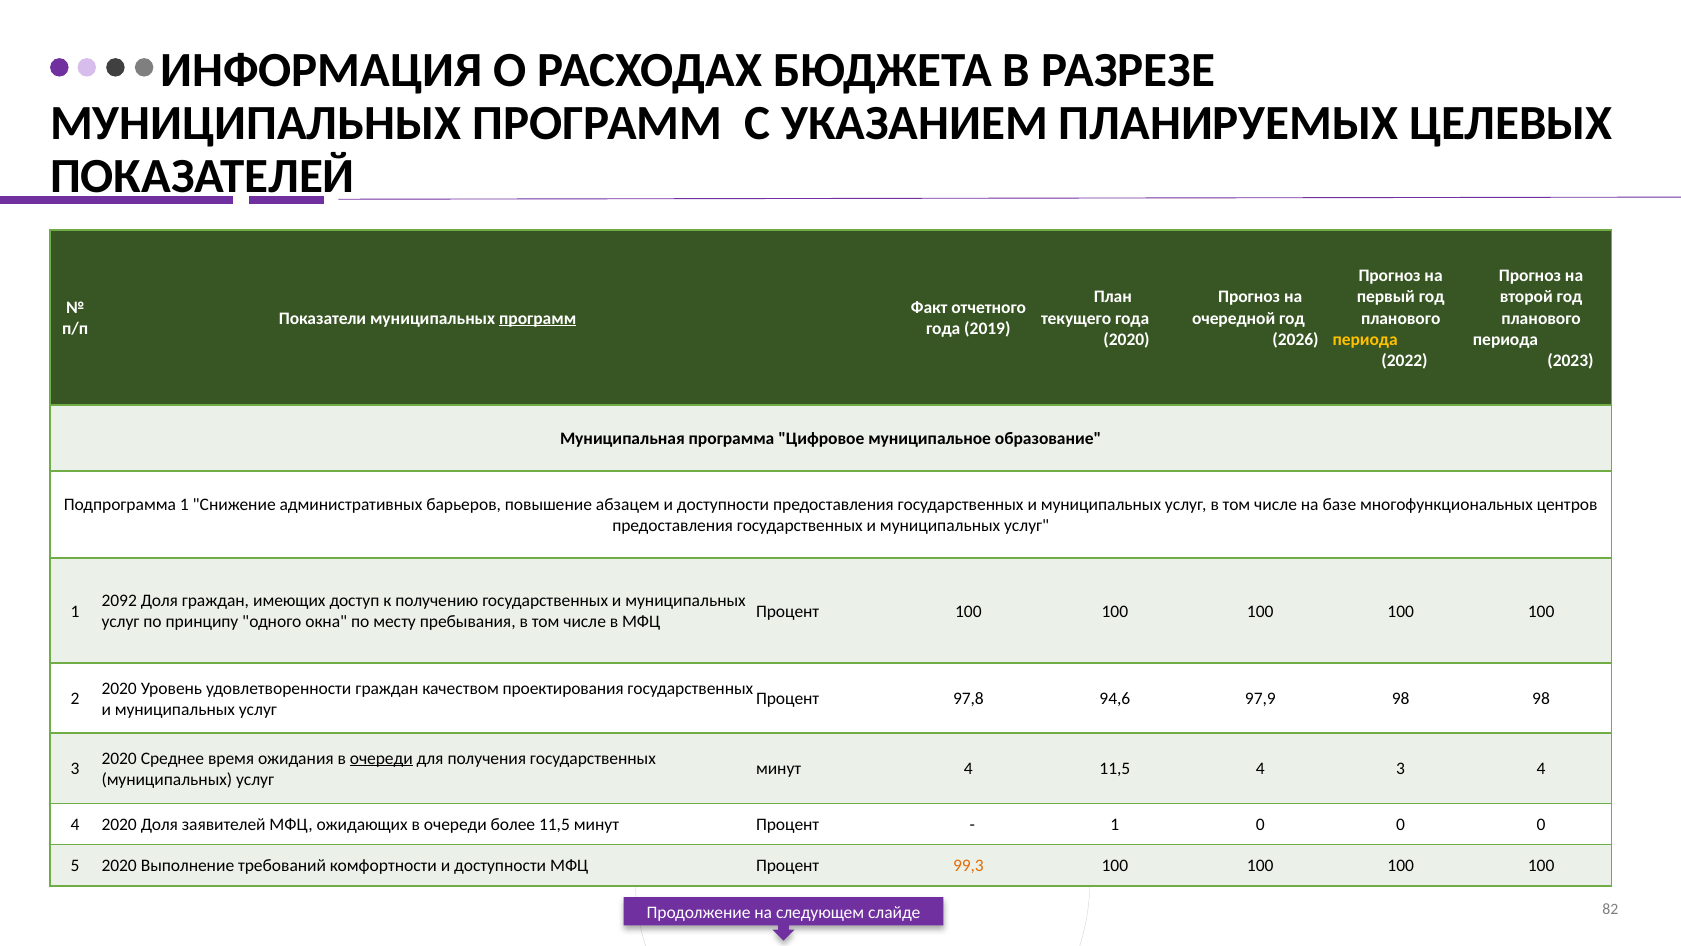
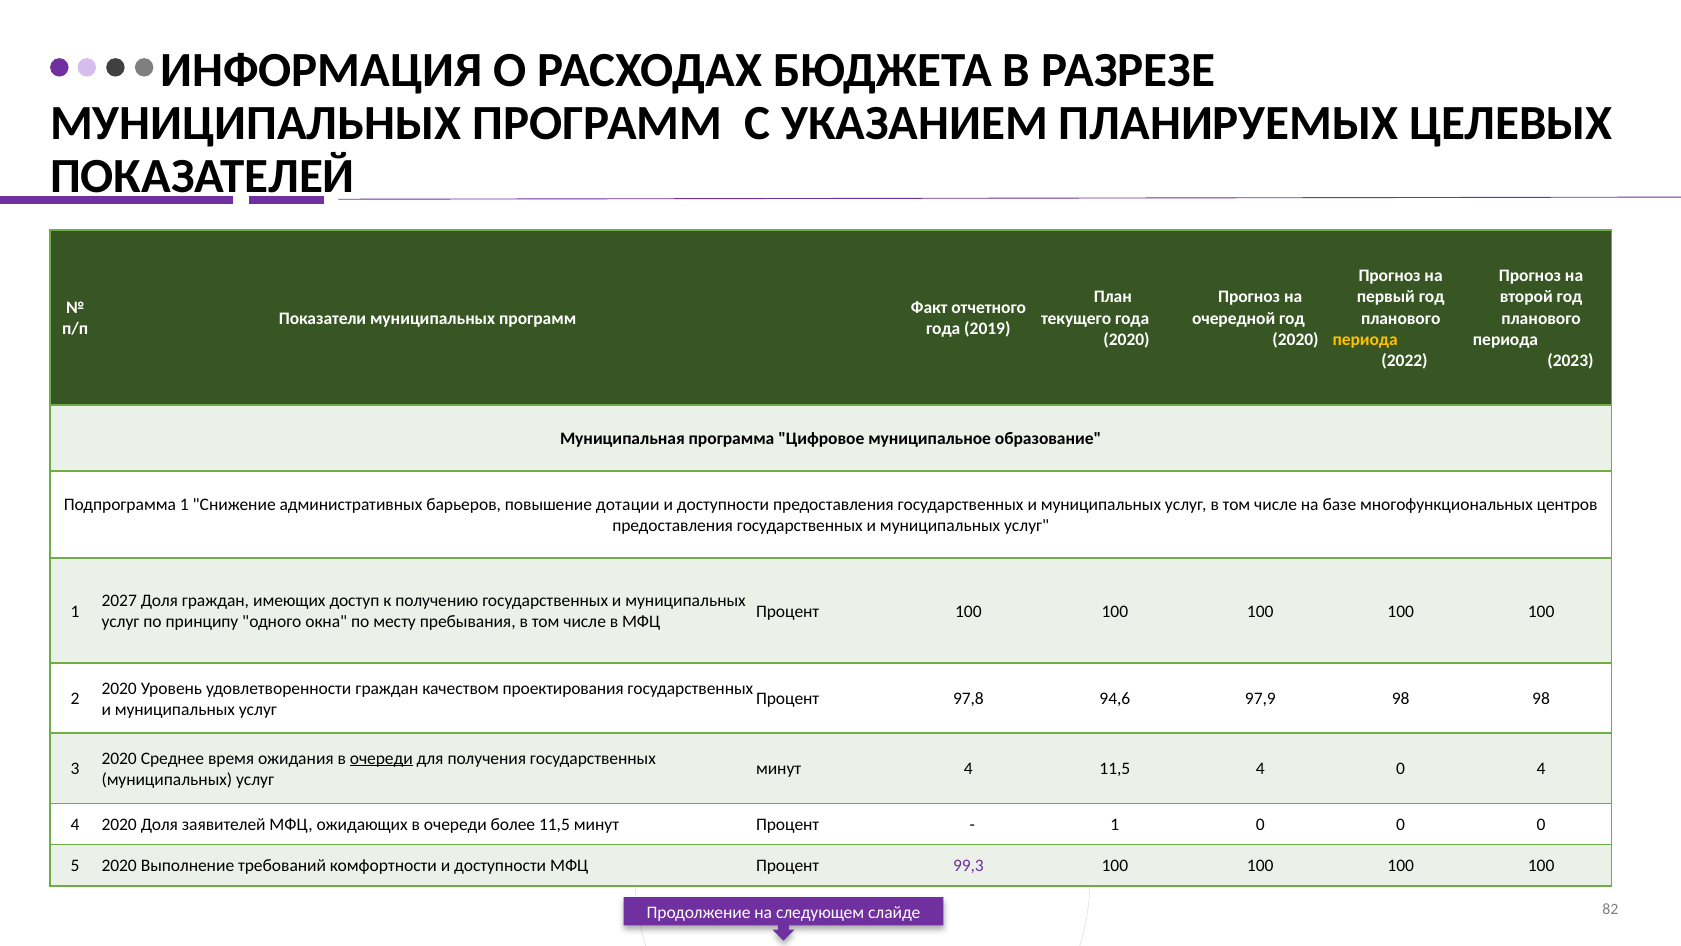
программ underline: present -> none (538, 318)
2026: 2026 -> 2020 (1296, 339)
абзацем: абзацем -> дотации (628, 504)
2092: 2092 -> 2027 (119, 600)
4 3: 3 -> 0 (1401, 769)
99,3 colour: orange -> purple (968, 866)
